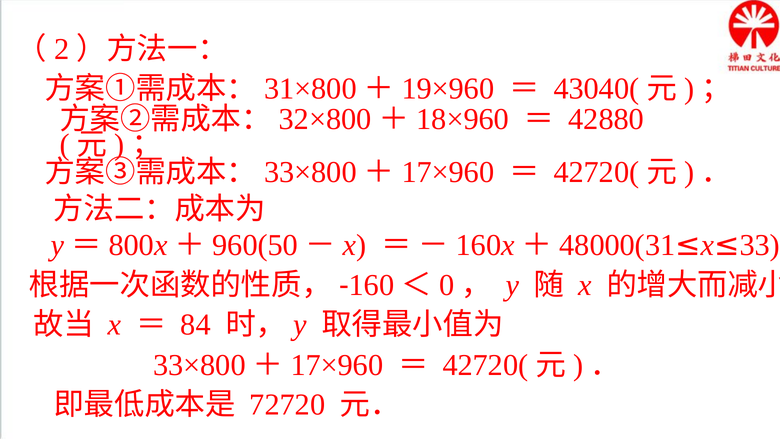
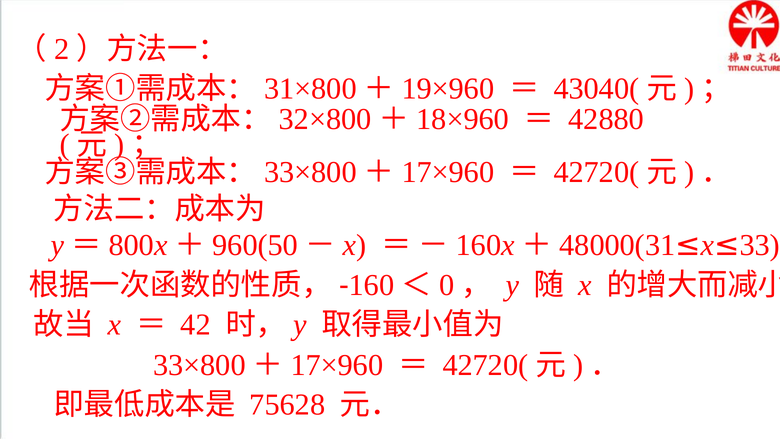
84: 84 -> 42 (196, 325)
72720: 72720 -> 75628 (287, 404)
